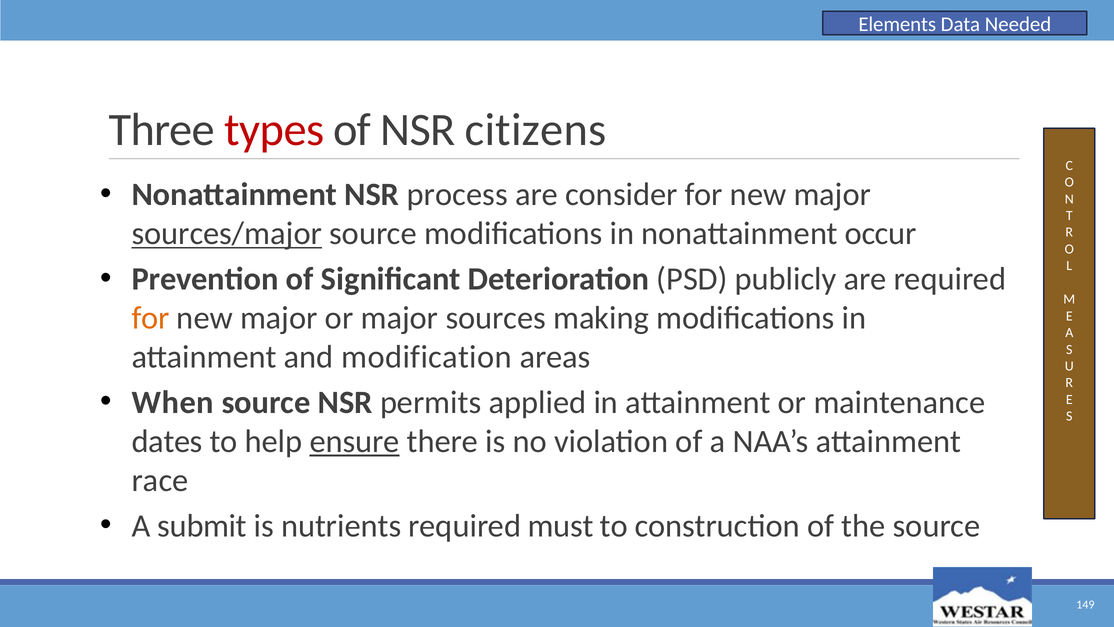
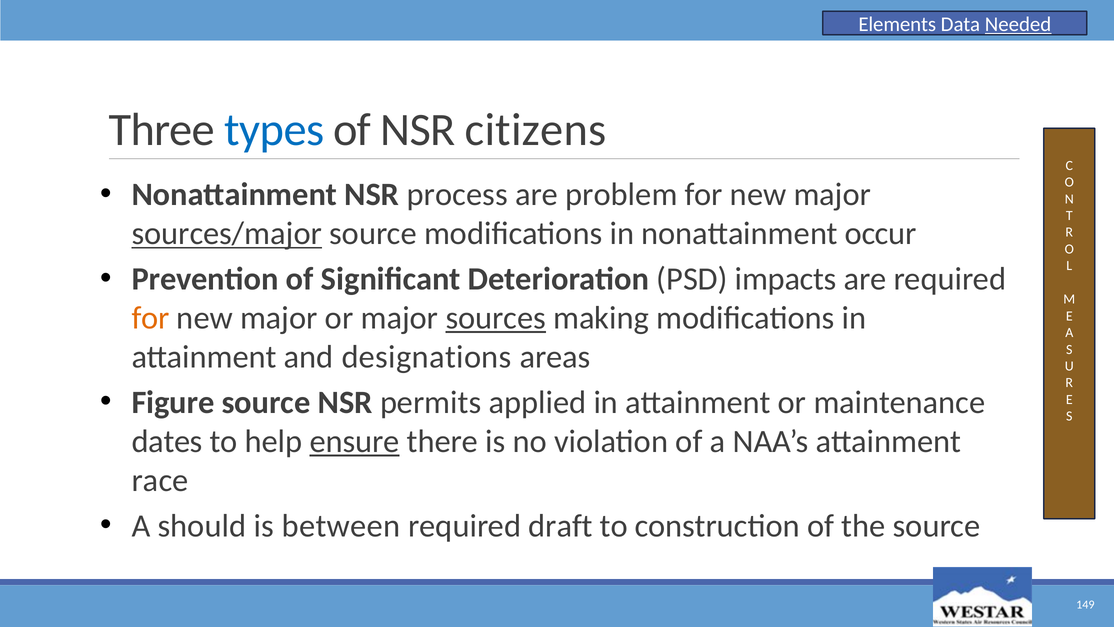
Needed underline: none -> present (1018, 24)
types colour: red -> blue (274, 130)
consider: consider -> problem (621, 195)
publicly: publicly -> impacts (786, 279)
sources underline: none -> present (496, 318)
modification: modification -> designations (427, 357)
When: When -> Figure (173, 402)
submit: submit -> should (202, 526)
nutrients: nutrients -> between (341, 526)
must: must -> draft (561, 526)
